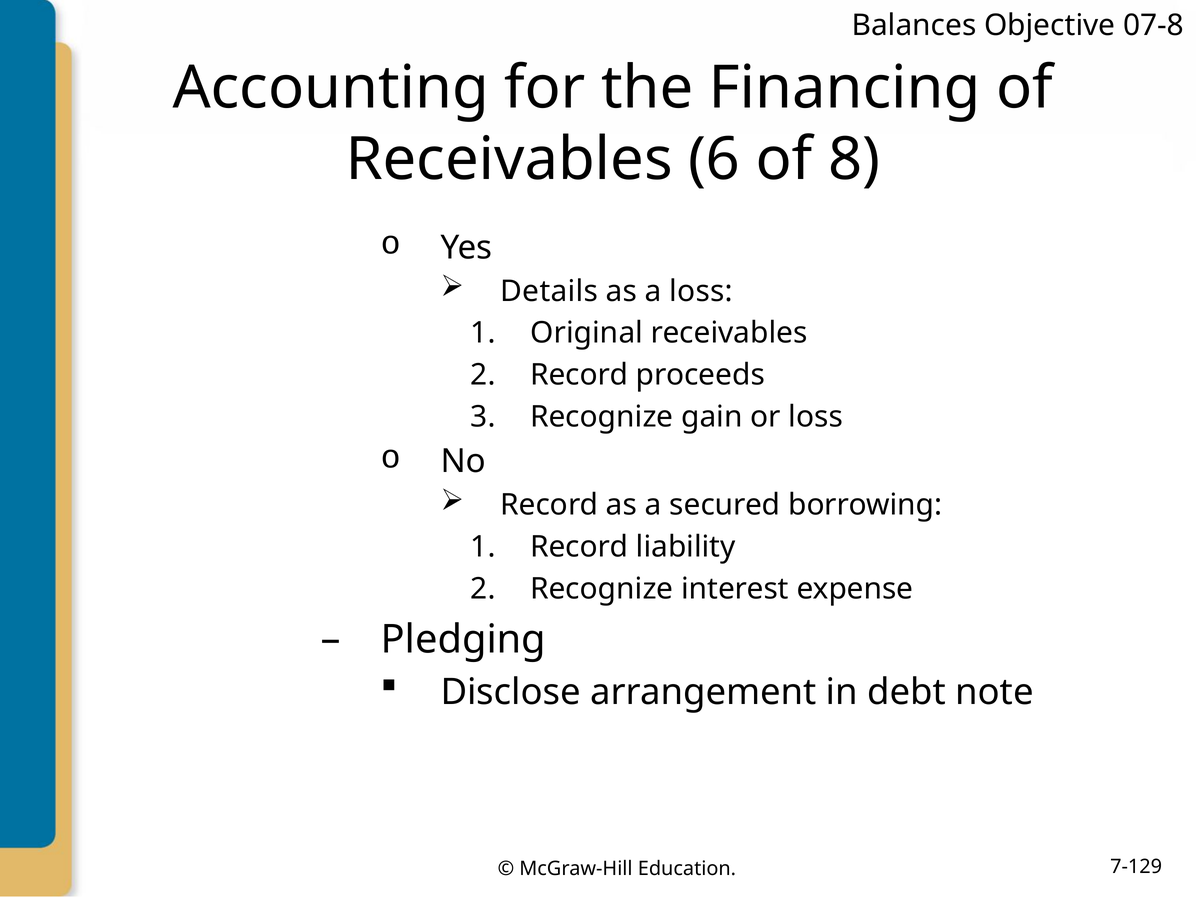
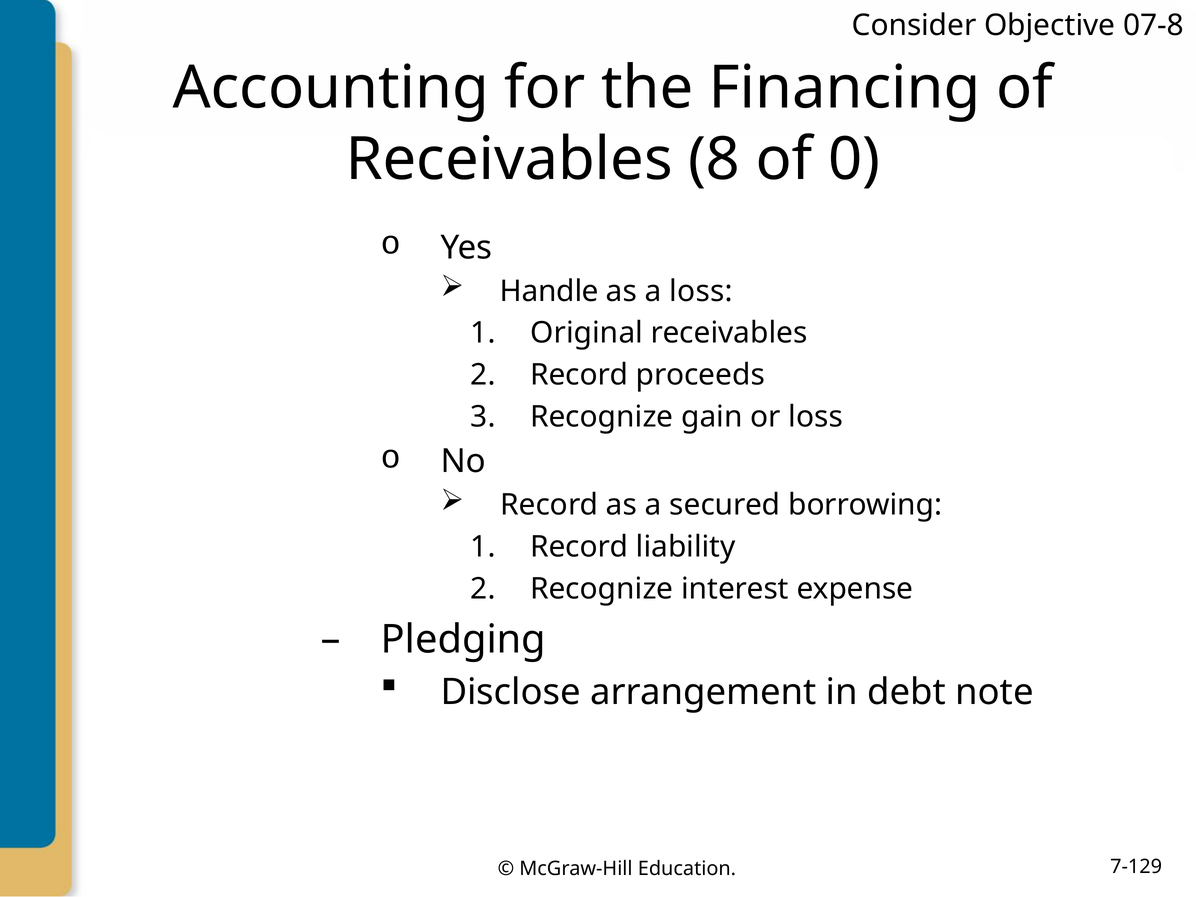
Balances: Balances -> Consider (914, 26)
6: 6 -> 8 (714, 160)
8: 8 -> 0 (854, 160)
Details: Details -> Handle (549, 291)
